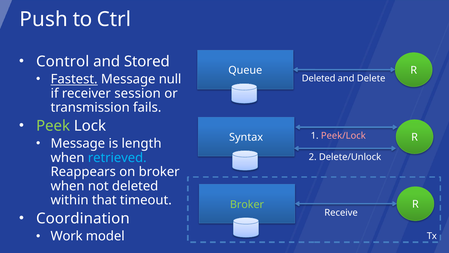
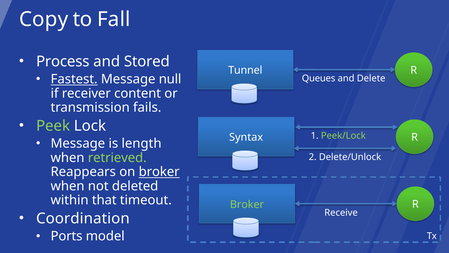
Push: Push -> Copy (44, 19)
Ctrl: Ctrl -> Fall (114, 19)
Control: Control -> Process (63, 61)
Queue: Queue -> Tunnel (245, 70)
Deleted: Deleted -> Queues (319, 78)
session: session -> content (138, 93)
Peek/Lock colour: pink -> light green (343, 136)
retrieved colour: light blue -> light green (117, 158)
broker underline: none -> present (159, 172)
Work: Work -> Ports (67, 236)
